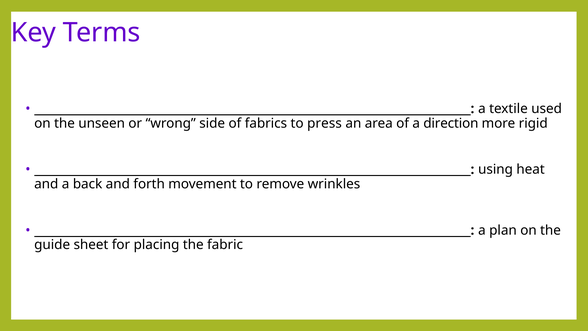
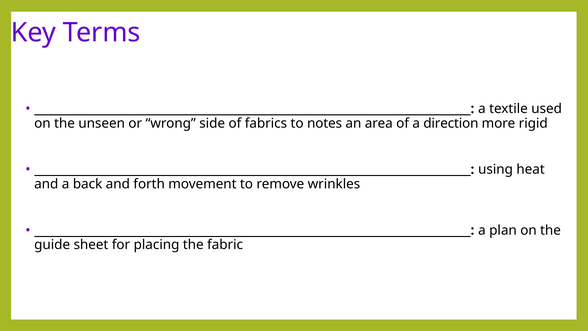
press: press -> notes (325, 123)
